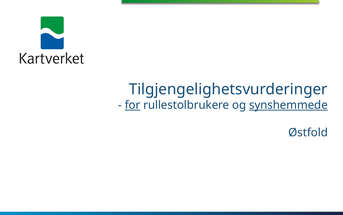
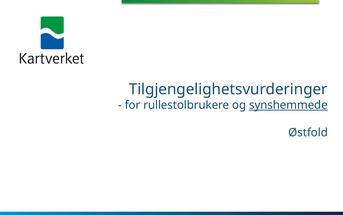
for underline: present -> none (133, 105)
